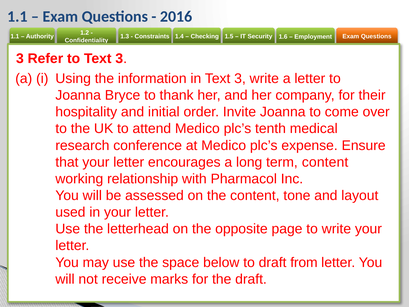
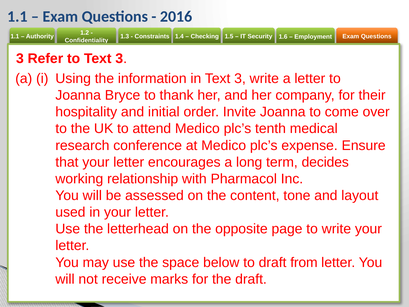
term content: content -> decides (325, 162)
